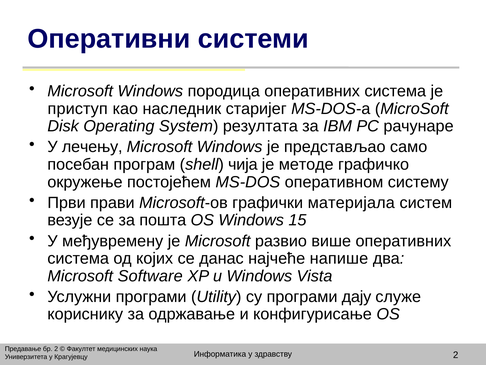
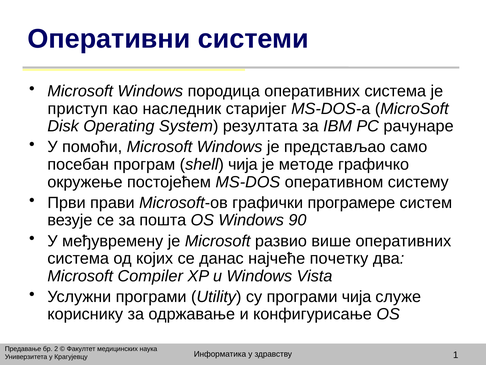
лечењу: лечењу -> помоћи (92, 147)
материјала: материјала -> програмере (351, 202)
15: 15 -> 90 (297, 220)
напише: напише -> почетку (339, 258)
Software: Software -> Compiler (150, 276)
програми дају: дају -> чија (357, 296)
здравству 2: 2 -> 1 (456, 355)
